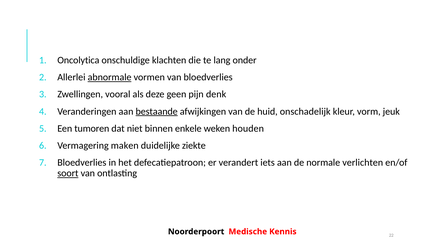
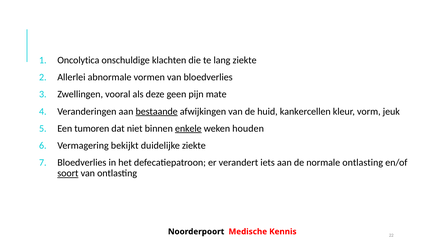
lang onder: onder -> ziekte (245, 60)
abnormale underline: present -> none (110, 77)
denk: denk -> mate (216, 94)
onschadelijk: onschadelijk -> kankercellen (305, 111)
enkele underline: none -> present (188, 129)
maken: maken -> bekijkt (125, 146)
normale verlichten: verlichten -> ontlasting (363, 163)
